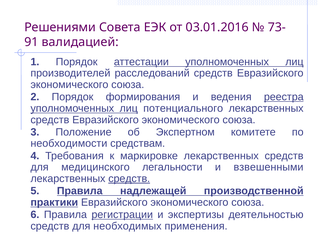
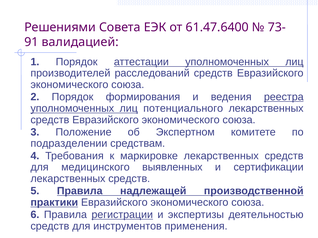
03.01.2016: 03.01.2016 -> 61.47.6400 (217, 27)
необходимости: необходимости -> подразделении (69, 144)
легальности: легальности -> выявленных (172, 168)
взвешенными: взвешенными -> сертификации (269, 168)
средств underline: present -> none (129, 179)
необходимых: необходимых -> инструментов (127, 227)
